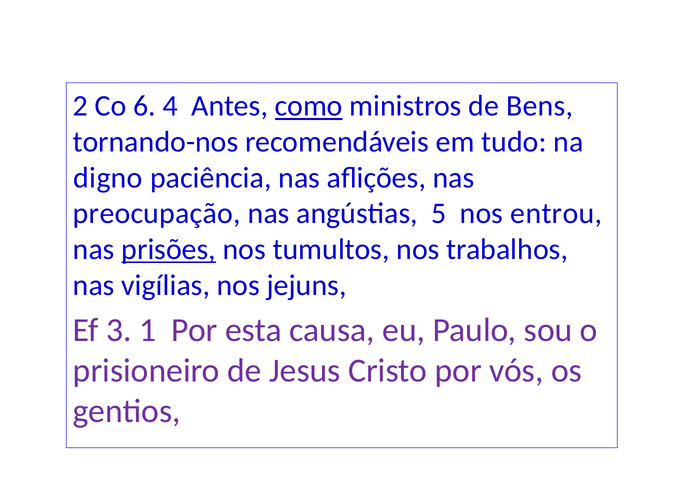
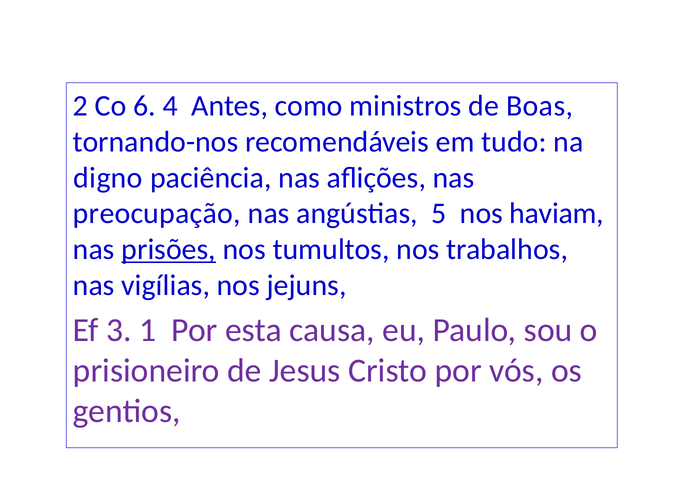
como underline: present -> none (309, 106)
Bens: Bens -> Boas (540, 106)
entrou: entrou -> haviam (557, 214)
